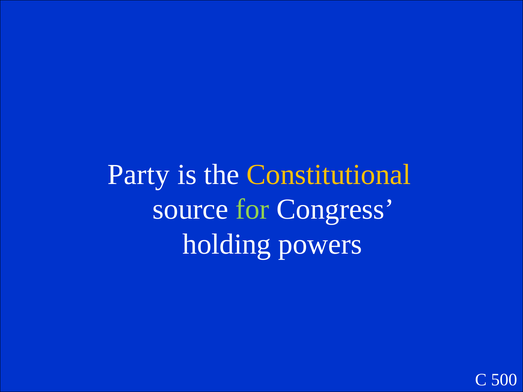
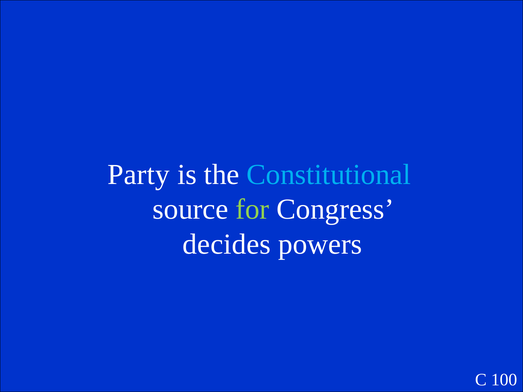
Constitutional colour: yellow -> light blue (329, 175)
holding: holding -> decides (227, 244)
500: 500 -> 100 (504, 380)
